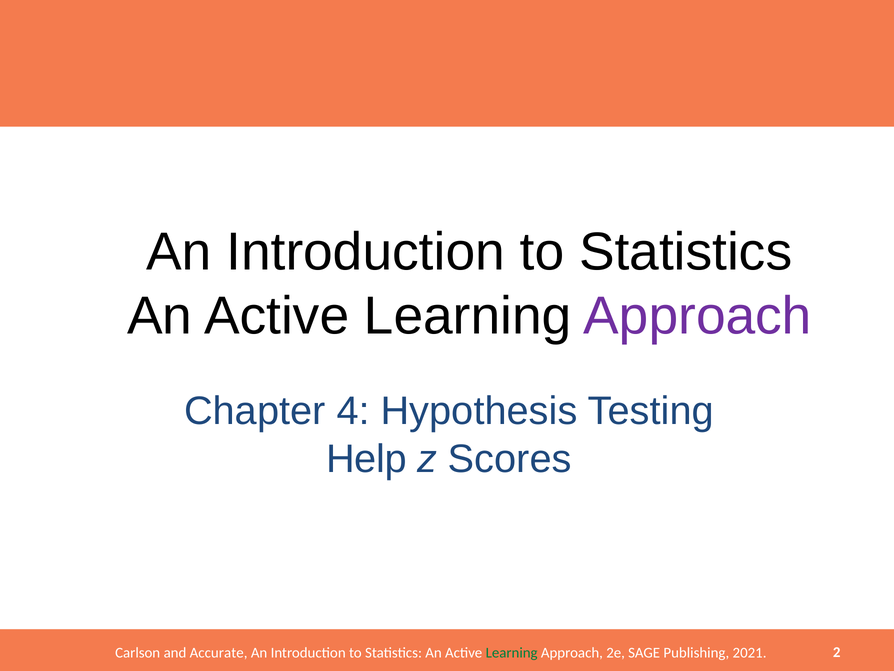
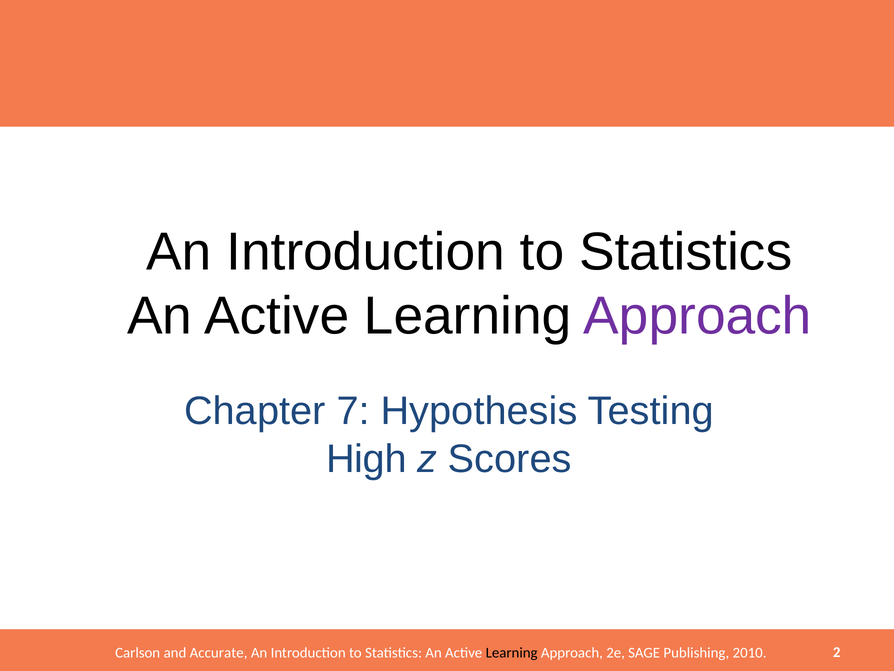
4: 4 -> 7 (353, 411)
Help: Help -> High (366, 459)
Learning colour: green -> black (512, 652)
2021: 2021 -> 2010 (750, 652)
